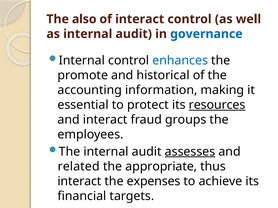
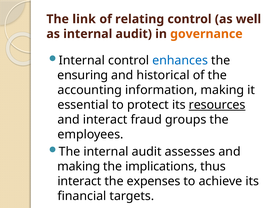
also: also -> link (84, 19)
of interact: interact -> relating (140, 19)
governance colour: blue -> orange (206, 34)
promote: promote -> ensuring (83, 75)
assesses underline: present -> none (190, 152)
related: related -> making (79, 167)
appropriate: appropriate -> implications (161, 167)
